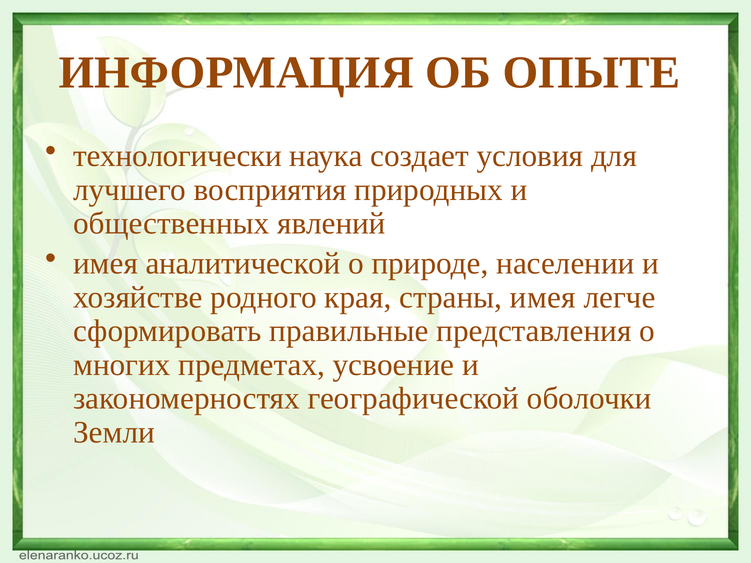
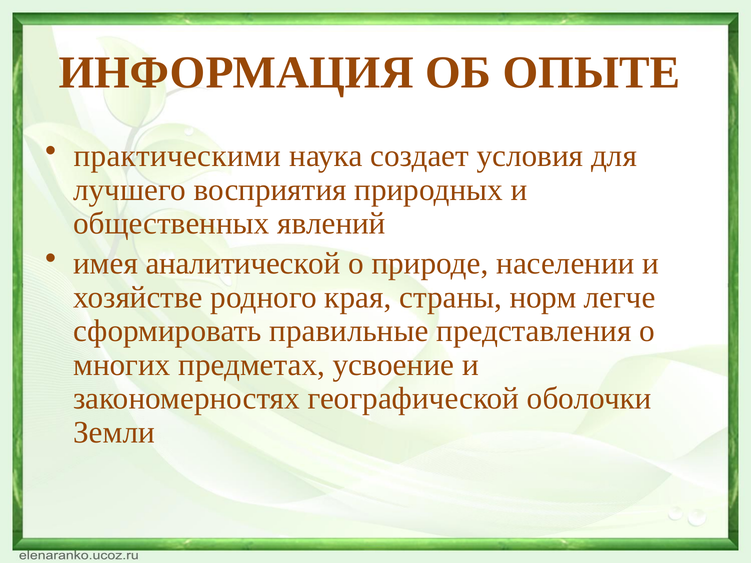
технологически: технологически -> практическими (177, 156)
страны имея: имея -> норм (543, 297)
